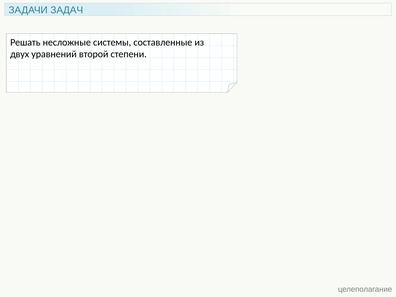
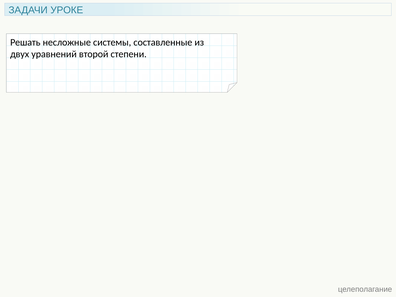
ЗАДАЧ: ЗАДАЧ -> УРОКЕ (67, 10)
